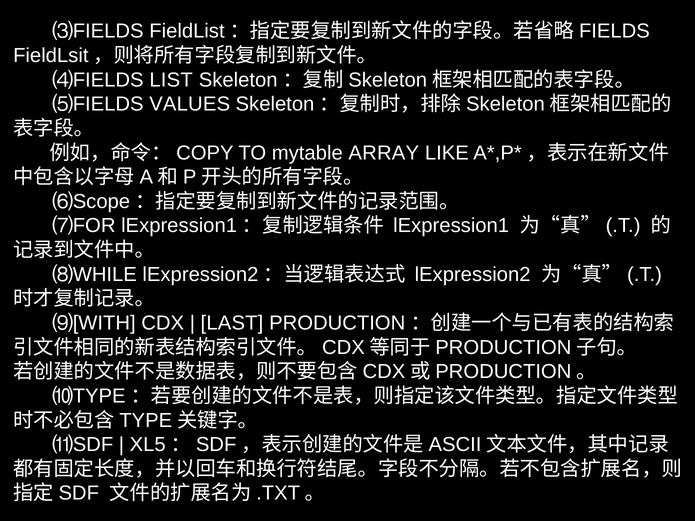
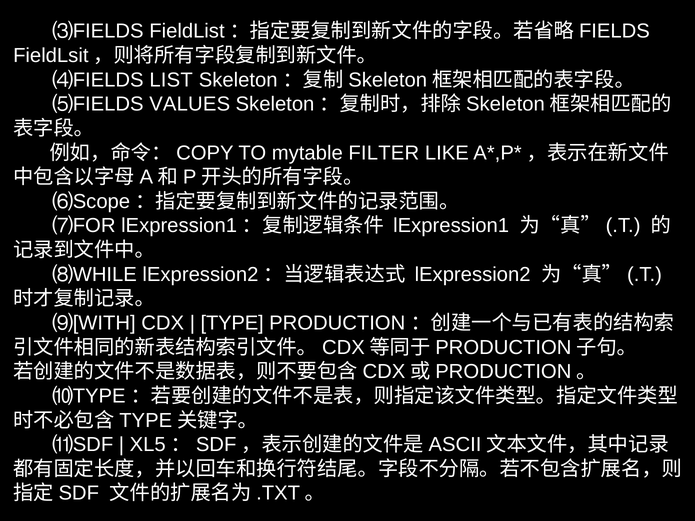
ARRAY: ARRAY -> FILTER (384, 153)
LAST: LAST -> TYPE (232, 323)
